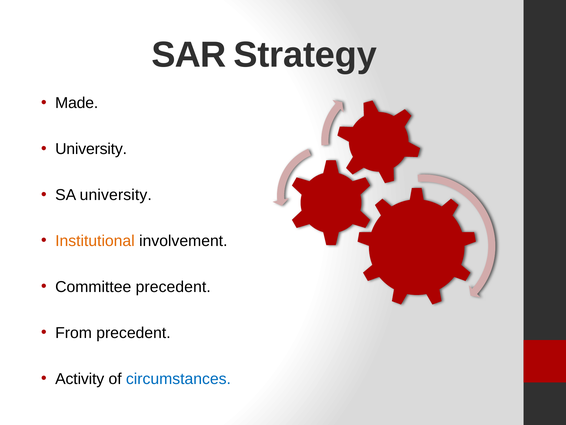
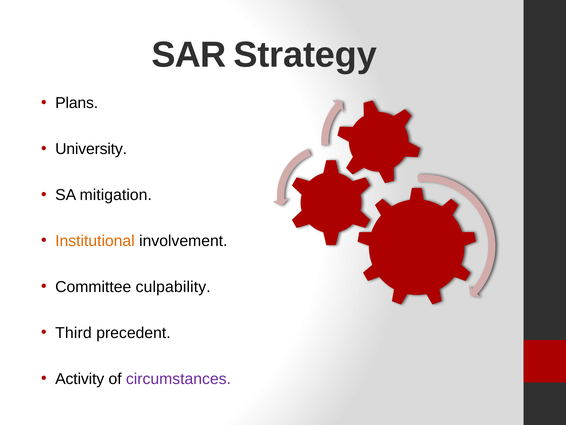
Made: Made -> Plans (77, 103)
SA university: university -> mitigation (116, 195)
Committee precedent: precedent -> culpability (173, 287)
From: From -> Third (73, 333)
circumstances colour: blue -> purple (178, 378)
